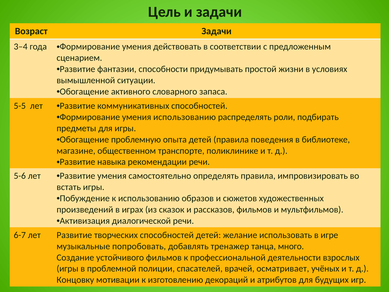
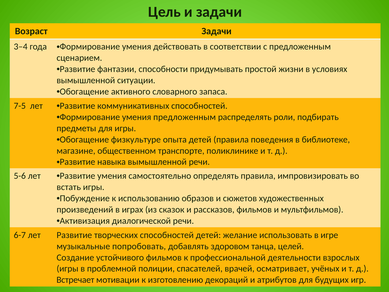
5-5: 5-5 -> 7-5 (20, 106)
умения использованию: использованию -> предложенным (185, 117)
проблемную: проблемную -> физкультуре (136, 139)
навыка рекомендации: рекомендации -> вымышленной (157, 162)
тренажер: тренажер -> здоровом (230, 246)
много: много -> целей (291, 246)
Концовку: Концовку -> Встречает (75, 280)
